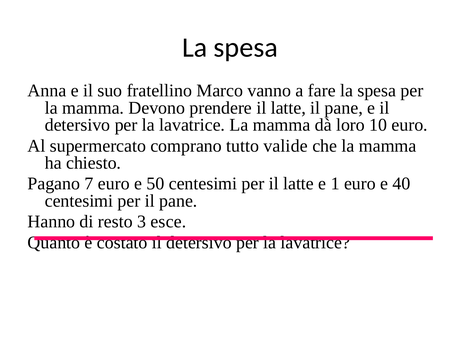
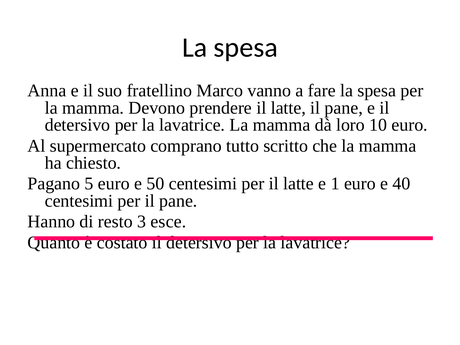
valide: valide -> scritto (286, 146)
7: 7 -> 5 (89, 184)
